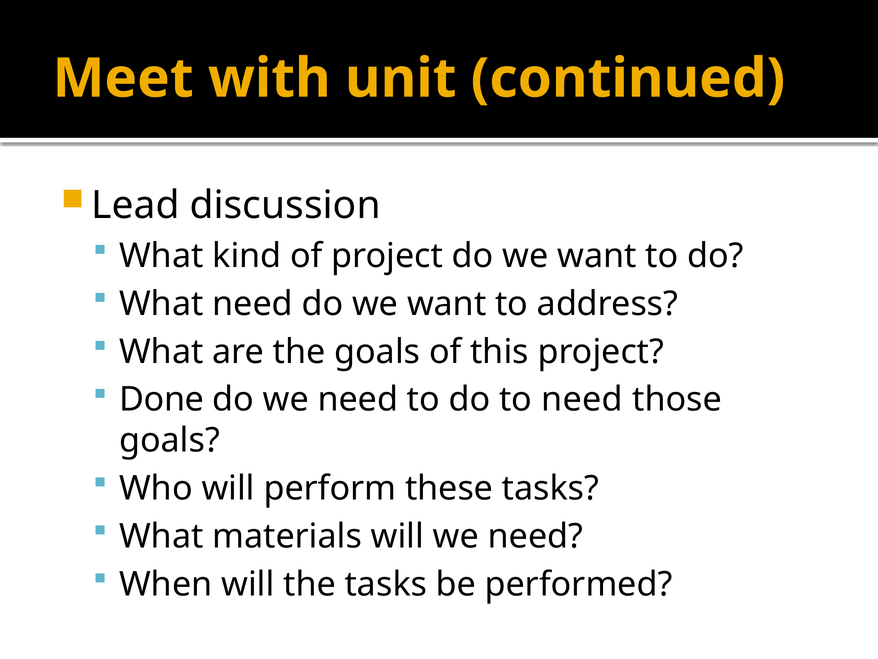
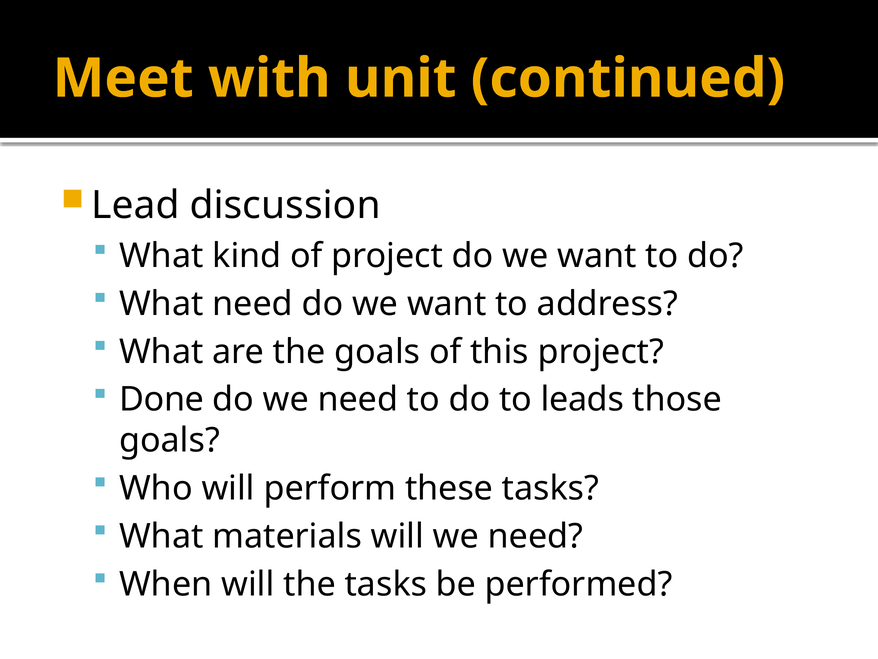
to need: need -> leads (582, 399)
